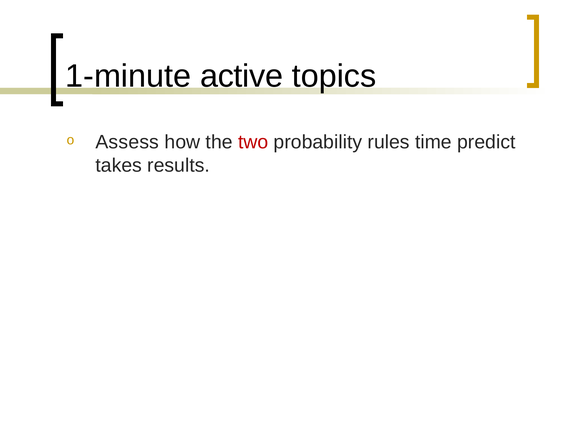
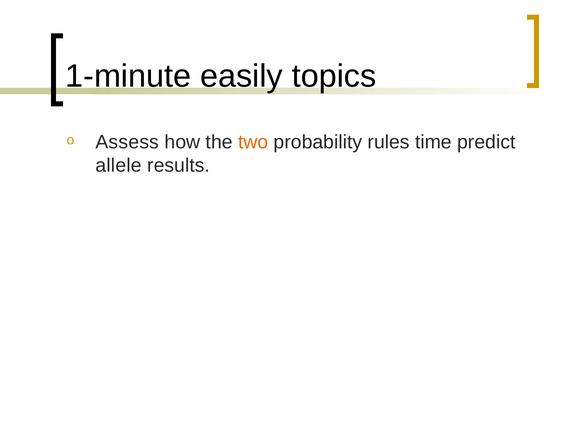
active: active -> easily (241, 76)
two colour: red -> orange (253, 142)
takes: takes -> allele (119, 166)
